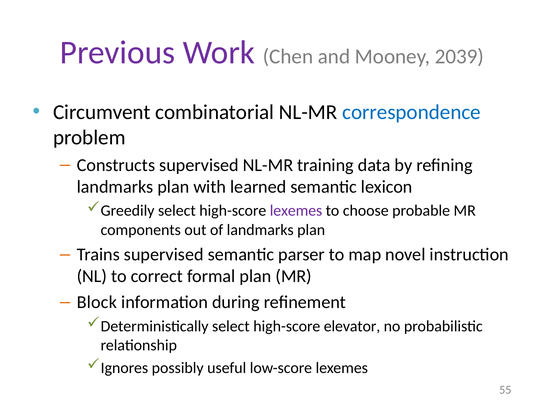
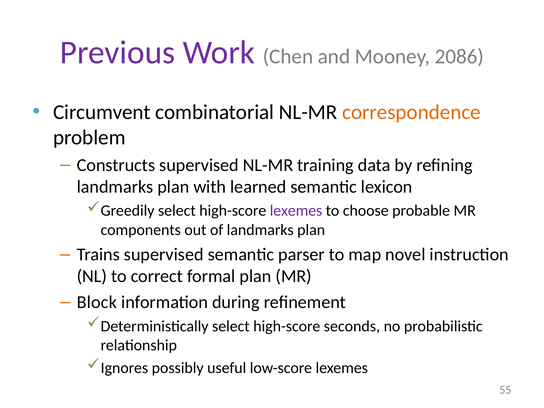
2039: 2039 -> 2086 (459, 57)
correspondence colour: blue -> orange (412, 112)
elevator: elevator -> seconds (352, 326)
